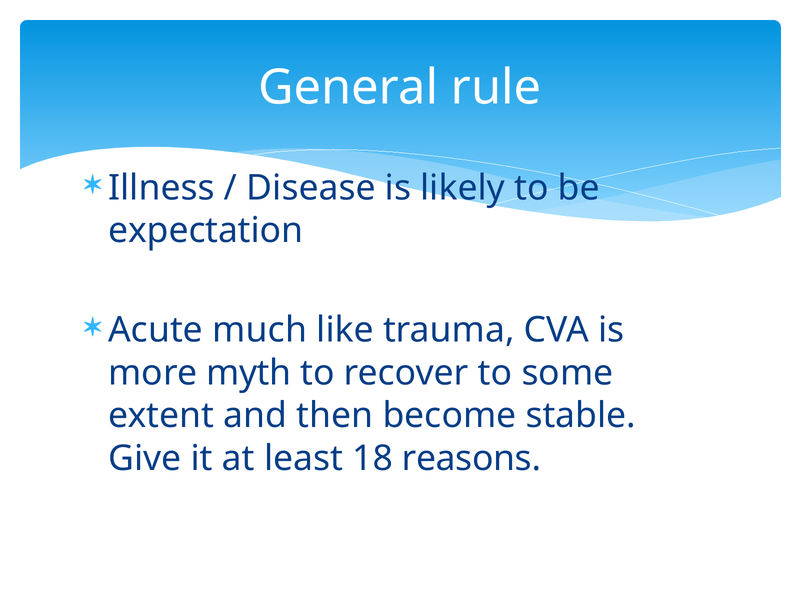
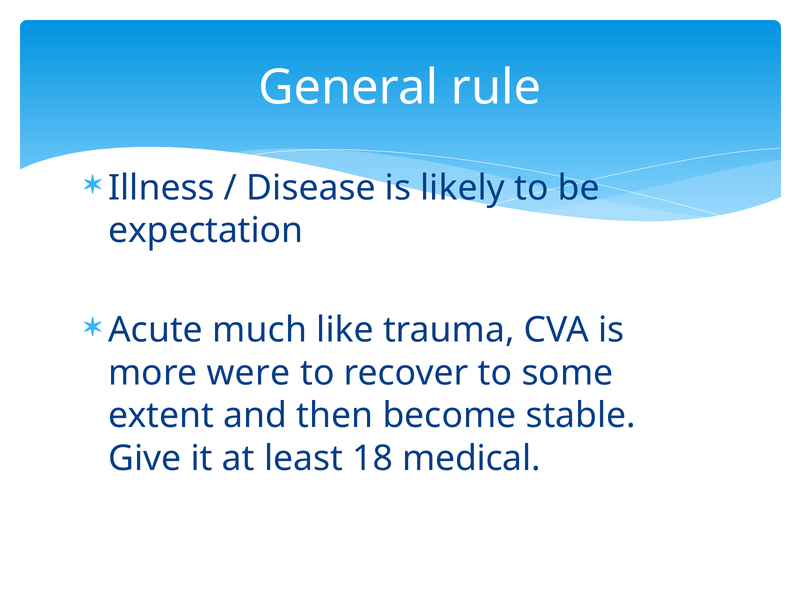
myth: myth -> were (248, 373)
reasons: reasons -> medical (471, 458)
